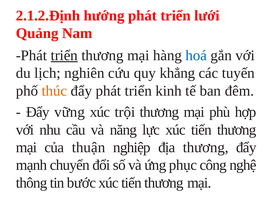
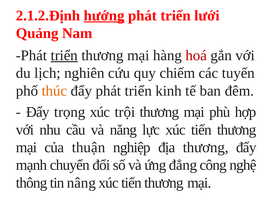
hướng underline: none -> present (104, 16)
hoá colour: blue -> red (196, 56)
khẳng: khẳng -> chiếm (177, 73)
vững: vững -> trọng (70, 112)
phục: phục -> đẳng (183, 166)
bước: bước -> nâng (81, 183)
